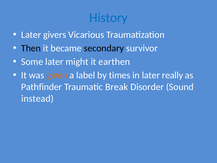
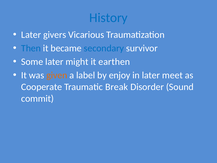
Then colour: black -> blue (31, 48)
secondary colour: black -> blue (104, 48)
times: times -> enjoy (120, 75)
really: really -> meet (172, 75)
Pathfinder: Pathfinder -> Cooperate (42, 87)
instead: instead -> commit (37, 98)
